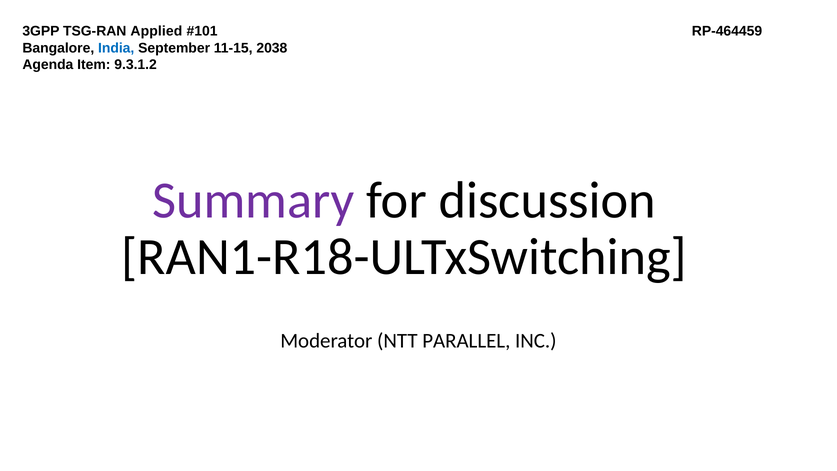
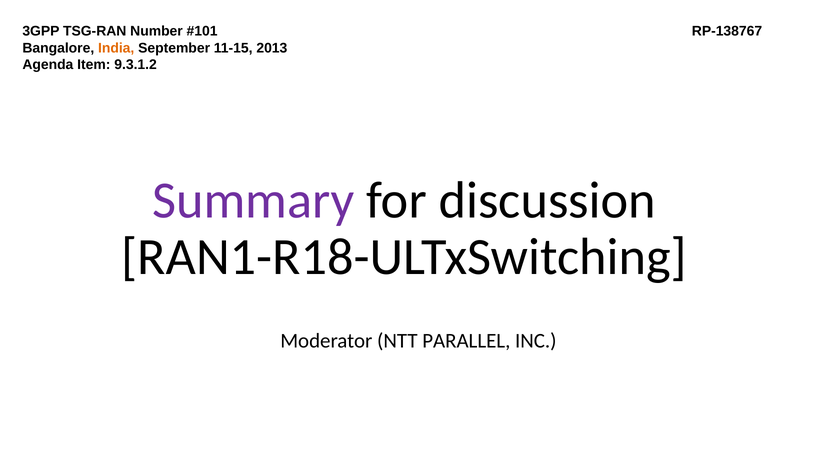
Applied: Applied -> Number (156, 31)
RP-464459: RP-464459 -> RP-138767 (727, 31)
India colour: blue -> orange (116, 48)
2038: 2038 -> 2013 (272, 48)
